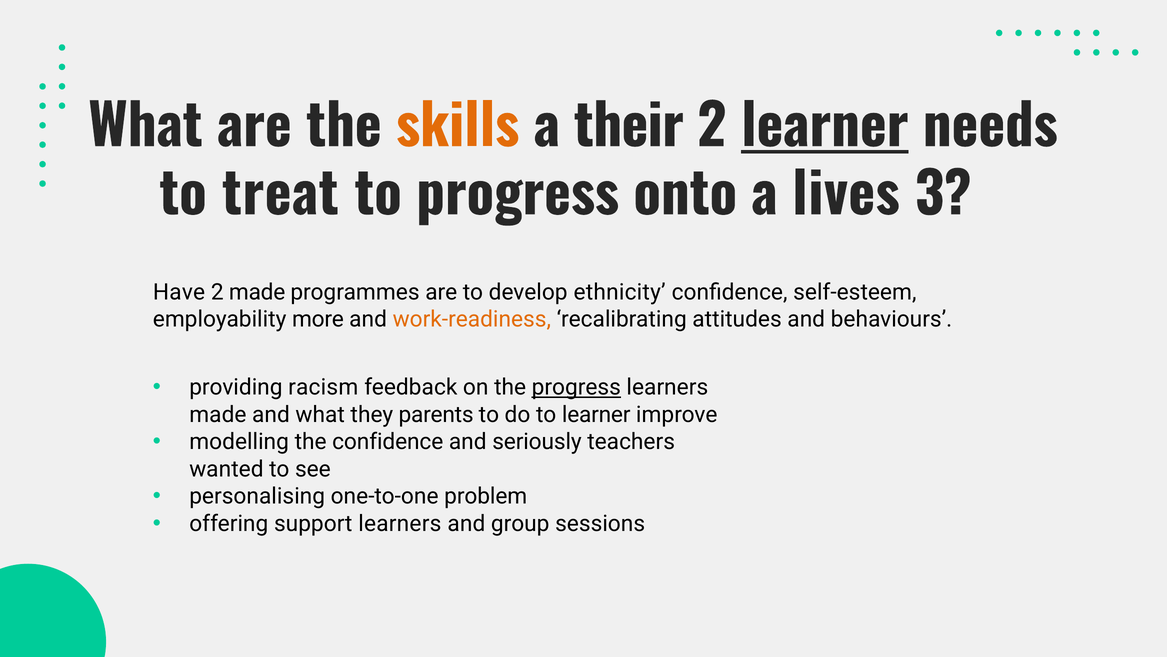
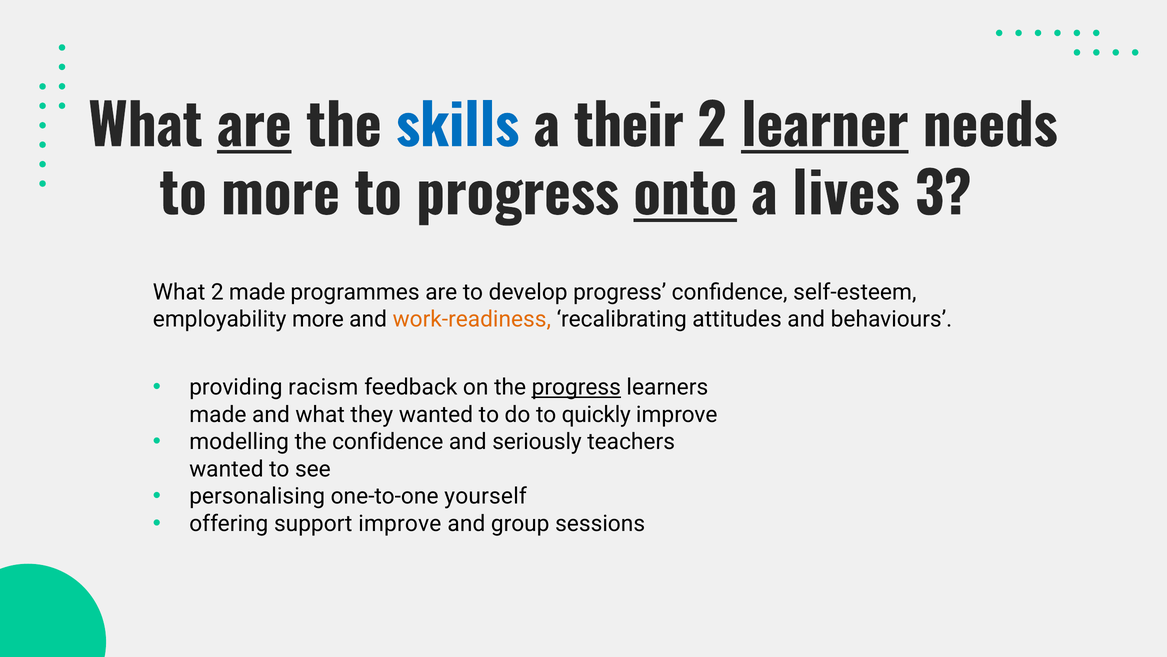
are underline: none -> present (254, 127)
skills colour: orange -> blue (458, 127)
to treat: treat -> more (281, 195)
onto underline: none -> present (685, 195)
Have: Have -> What (179, 292)
develop ethnicity: ethnicity -> progress (620, 292)
they parents: parents -> wanted (436, 414)
to learner: learner -> quickly (596, 414)
problem: problem -> yourself (486, 496)
support learners: learners -> improve (400, 523)
